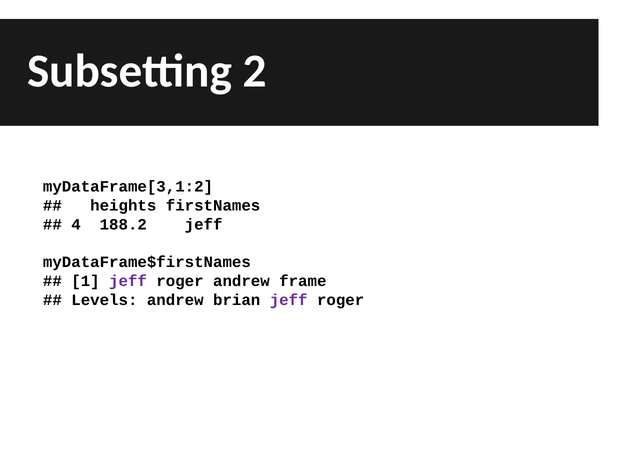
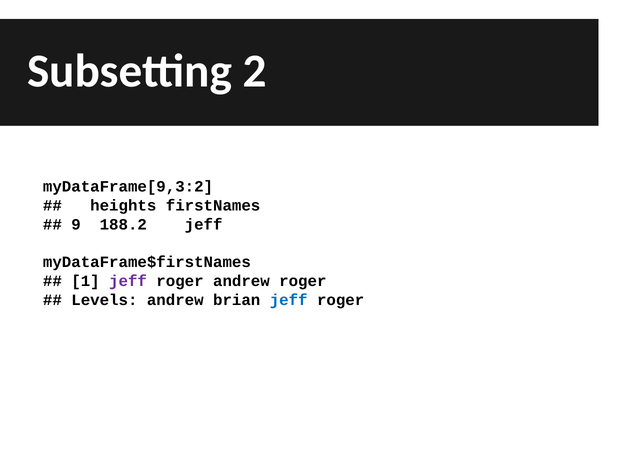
myDataFrame[3,1:2: myDataFrame[3,1:2 -> myDataFrame[9,3:2 (128, 187)
4: 4 -> 9 (76, 225)
andrew frame: frame -> roger (303, 281)
jeff colour: purple -> blue (289, 300)
